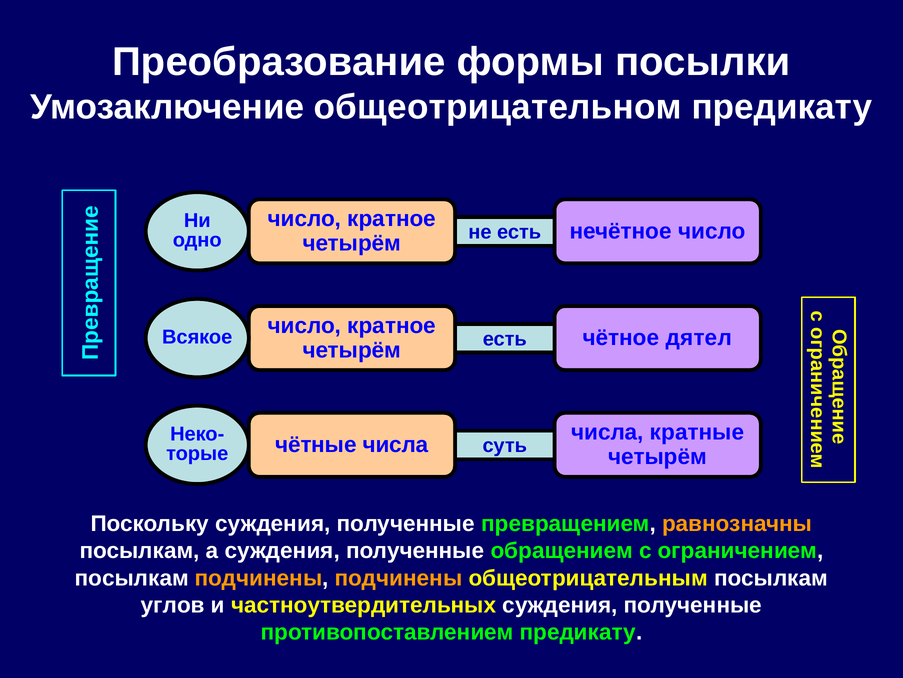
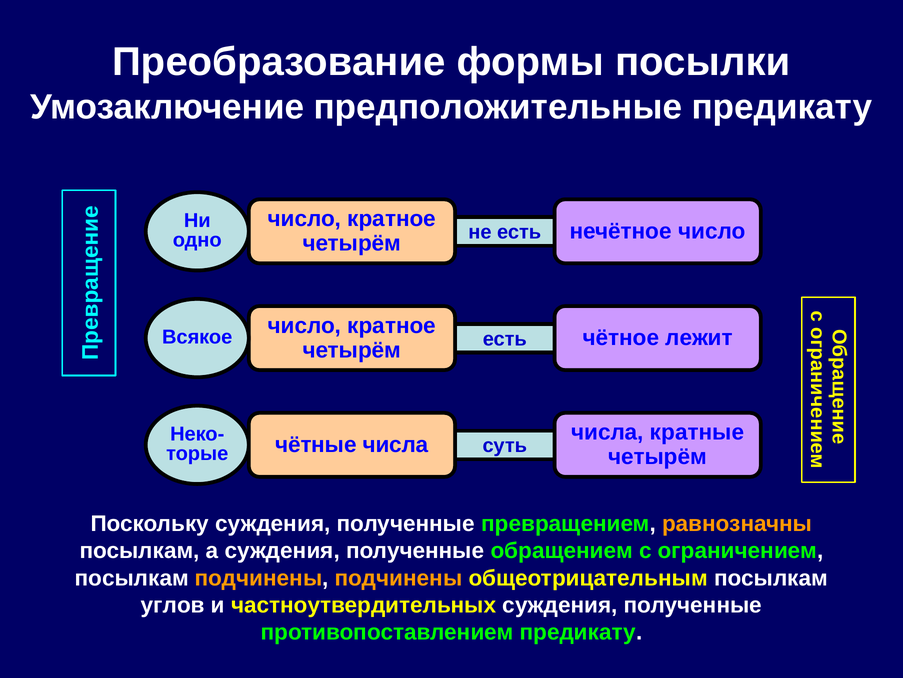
общеотрицательном: общеотрицательном -> предположительные (498, 107)
дятел: дятел -> лежит (699, 338)
